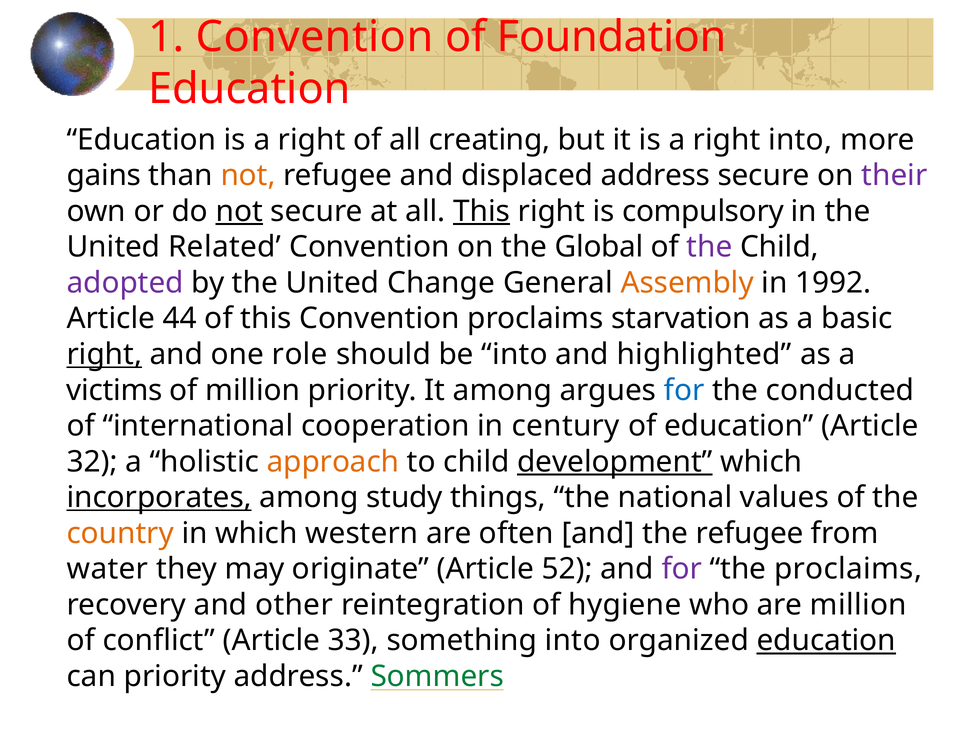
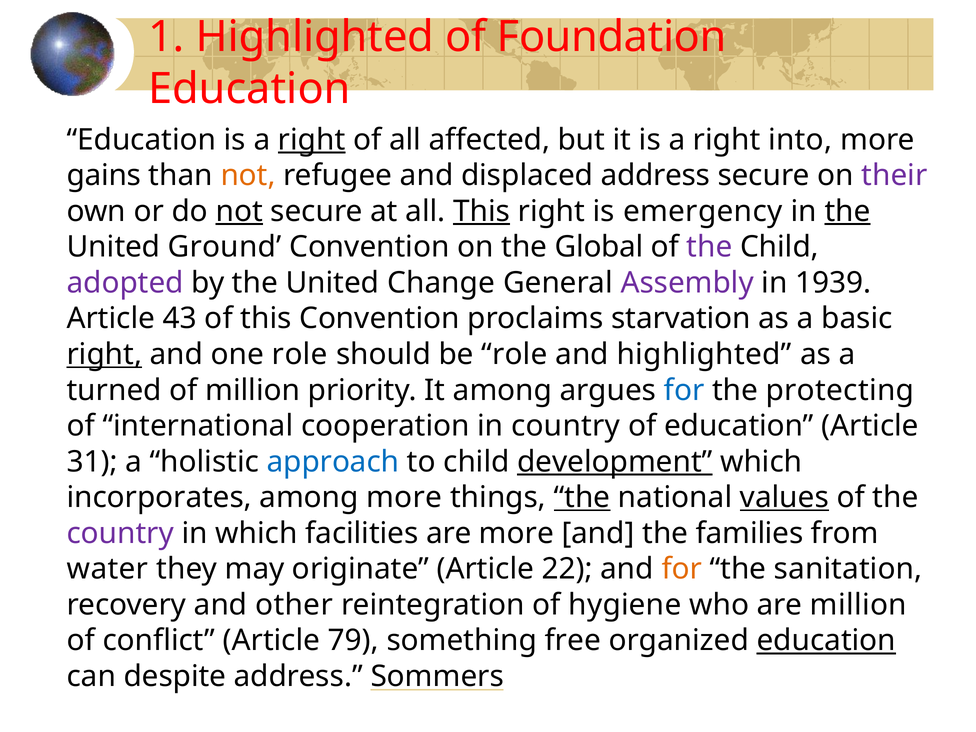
1 Convention: Convention -> Highlighted (315, 37)
right underline: none -> present (312, 140)
creating: creating -> affected (489, 140)
compulsory: compulsory -> emergency (703, 211)
the underline: none -> present (848, 211)
Related: Related -> Ground (225, 247)
Assembly colour: orange -> purple (687, 283)
1992: 1992 -> 1939 (833, 283)
44: 44 -> 43 (180, 319)
be into: into -> role (515, 354)
victims: victims -> turned (114, 390)
conducted: conducted -> protecting (840, 390)
in century: century -> country (566, 426)
32: 32 -> 31 (92, 462)
approach colour: orange -> blue (333, 462)
incorporates underline: present -> none (159, 497)
among study: study -> more (404, 497)
the underline: none -> present (582, 497)
values underline: none -> present (784, 497)
country colour: orange -> purple (120, 533)
western: western -> facilities (362, 533)
are often: often -> more (516, 533)
the refugee: refugee -> families (750, 533)
52: 52 -> 22 (567, 569)
for colour: purple -> orange (682, 569)
the proclaims: proclaims -> sanitation (848, 569)
33: 33 -> 79 (353, 641)
something into: into -> free (573, 641)
can priority: priority -> despite (175, 676)
Sommers colour: green -> black (437, 676)
